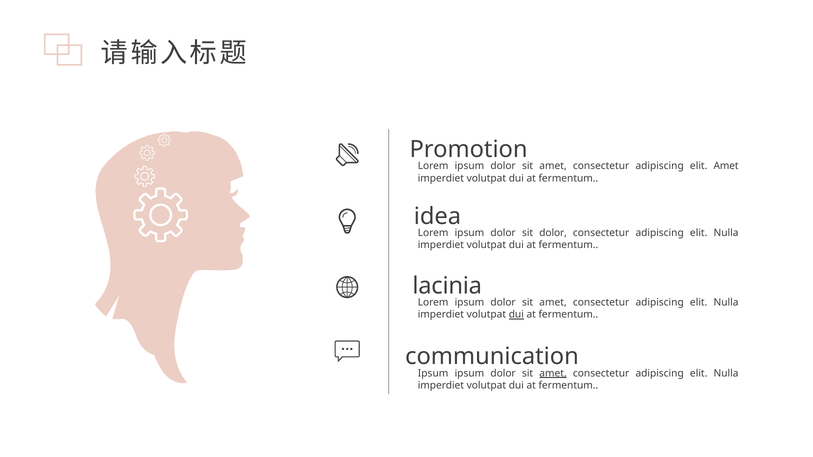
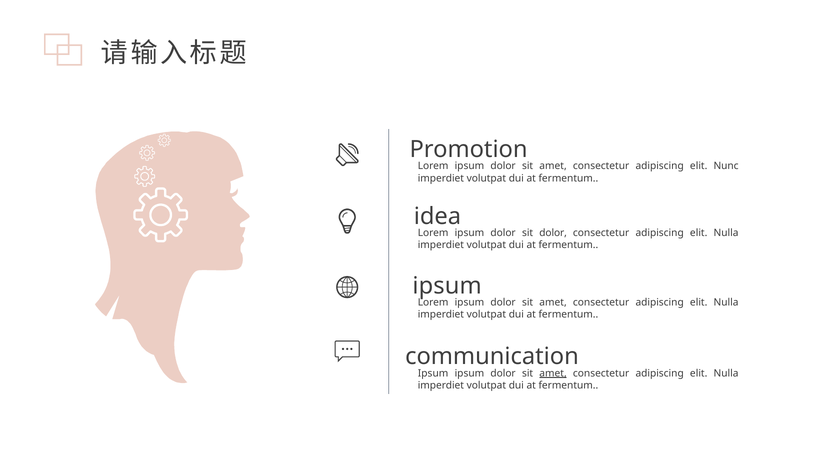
elit Amet: Amet -> Nunc (726, 166)
lacinia: lacinia -> ipsum (447, 286)
dui underline: present -> none (516, 315)
